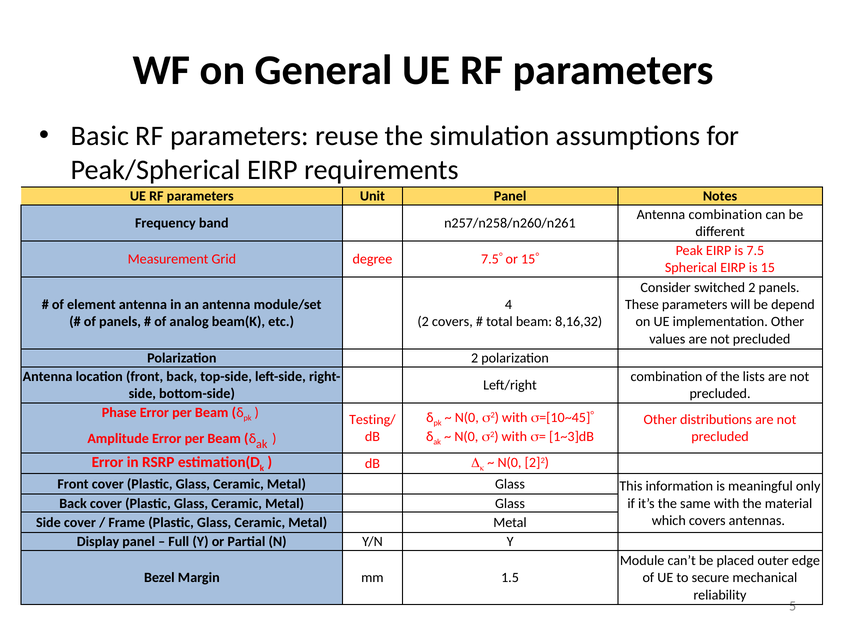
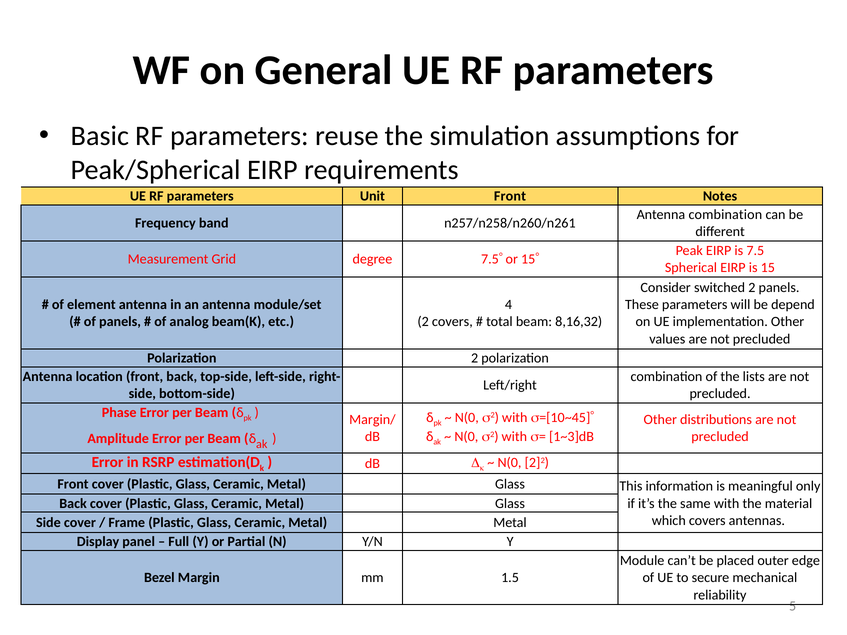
Unit Panel: Panel -> Front (510, 196)
Testing/: Testing/ -> Margin/ (372, 420)
